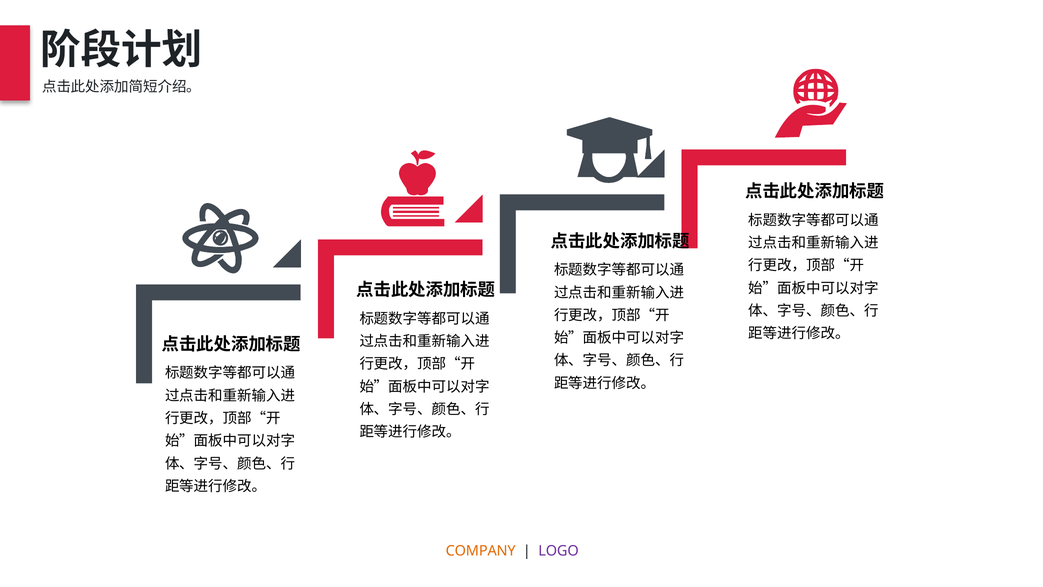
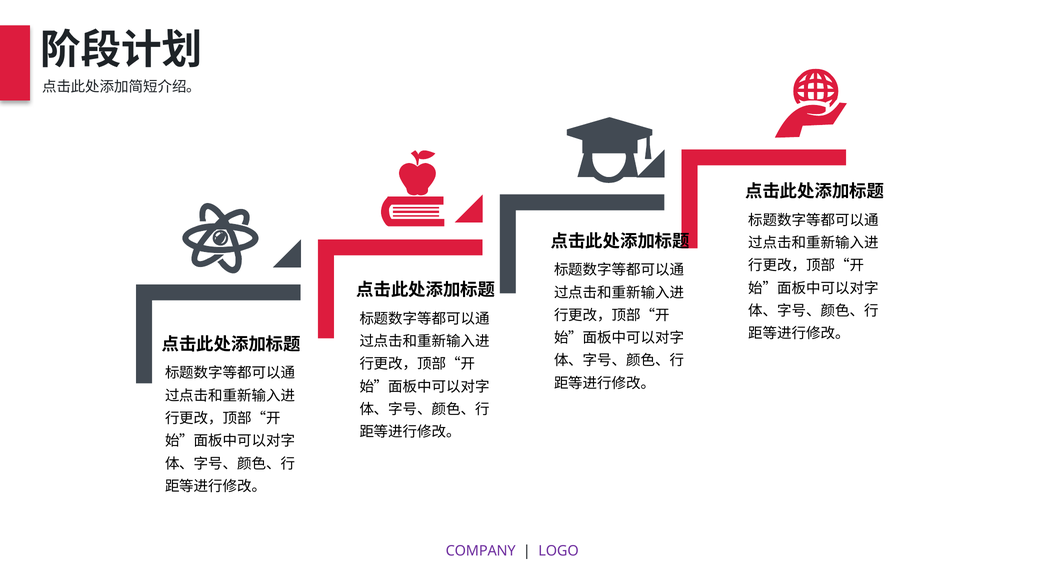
COMPANY colour: orange -> purple (481, 551)
